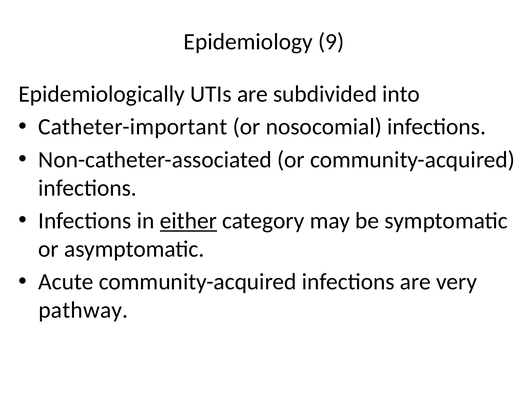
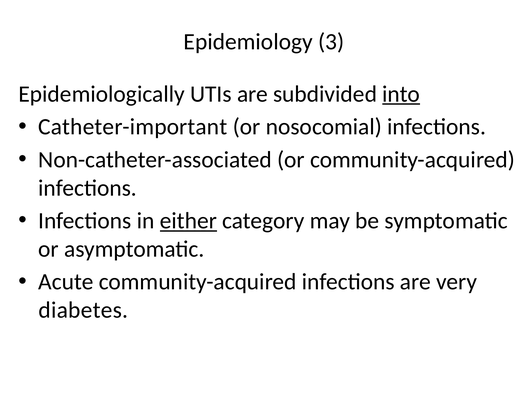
9: 9 -> 3 (331, 42)
into underline: none -> present (401, 94)
pathway: pathway -> diabetes (83, 310)
